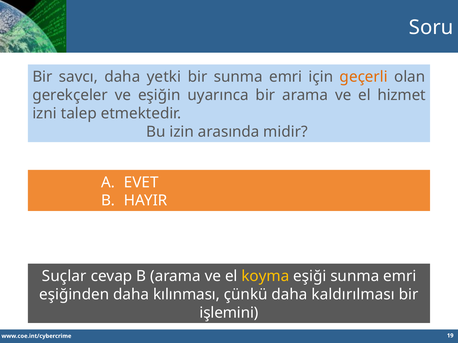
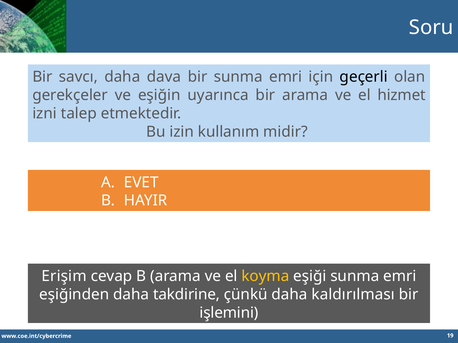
yetki: yetki -> dava (164, 77)
geçerli colour: orange -> black (364, 77)
arasında: arasında -> kullanım (229, 132)
Suçlar: Suçlar -> Erişim (64, 276)
kılınması: kılınması -> takdirine (187, 295)
